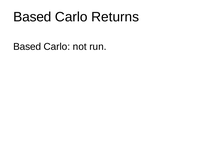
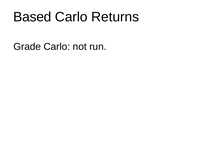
Based: Based -> Grade (27, 47)
